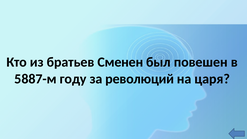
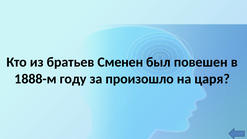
5887-м: 5887-м -> 1888-м (36, 79)
революций: революций -> произошло (140, 79)
